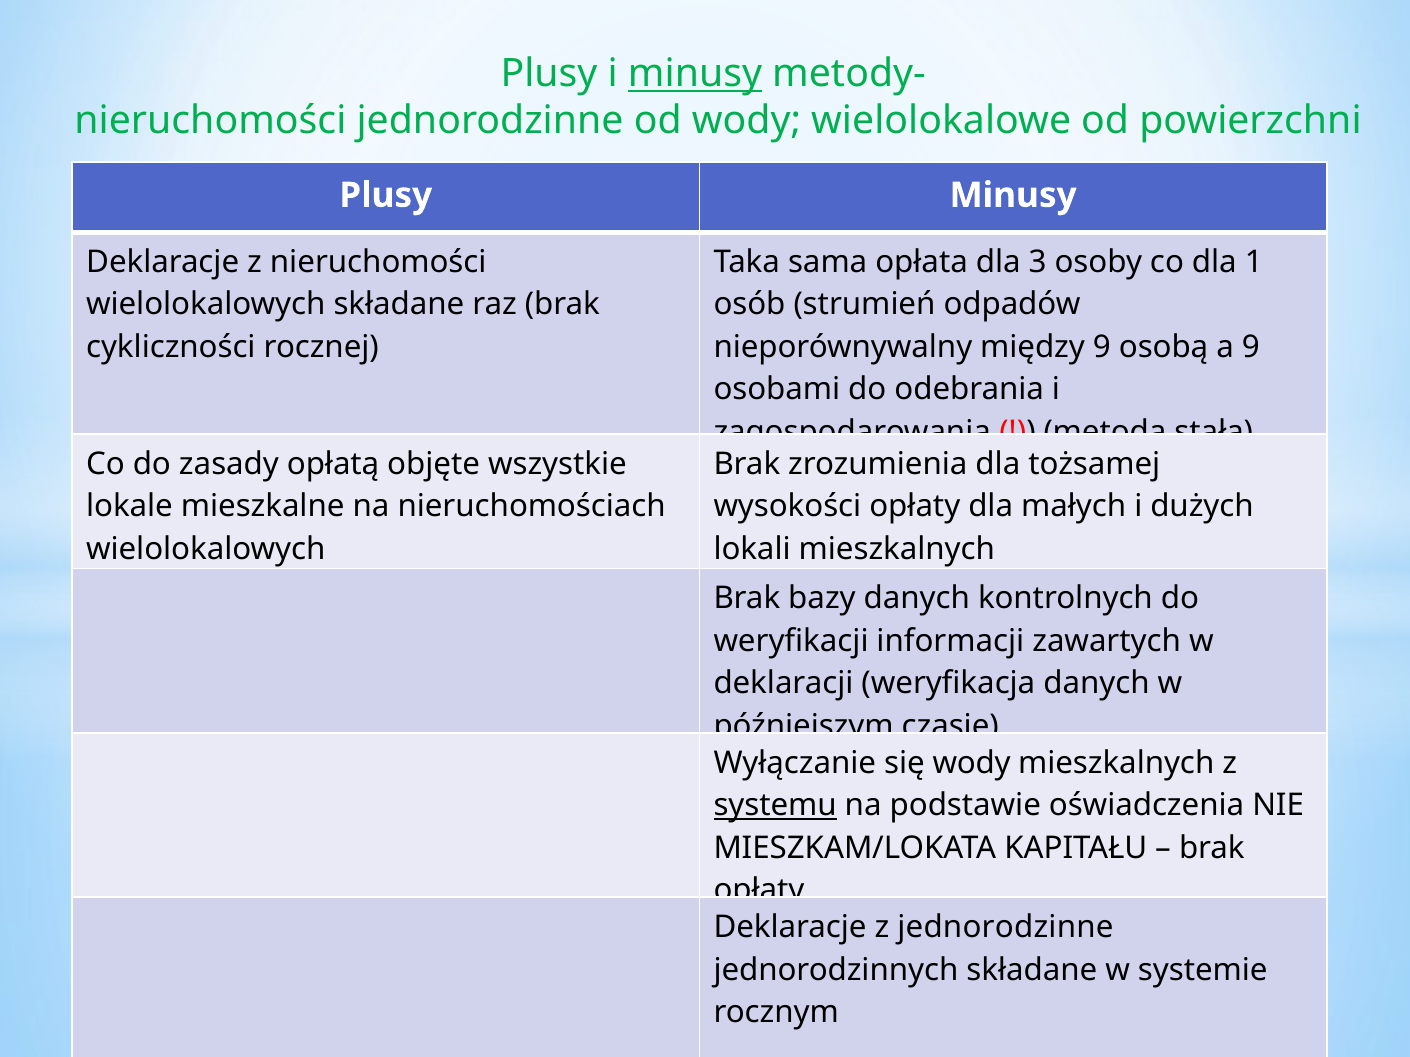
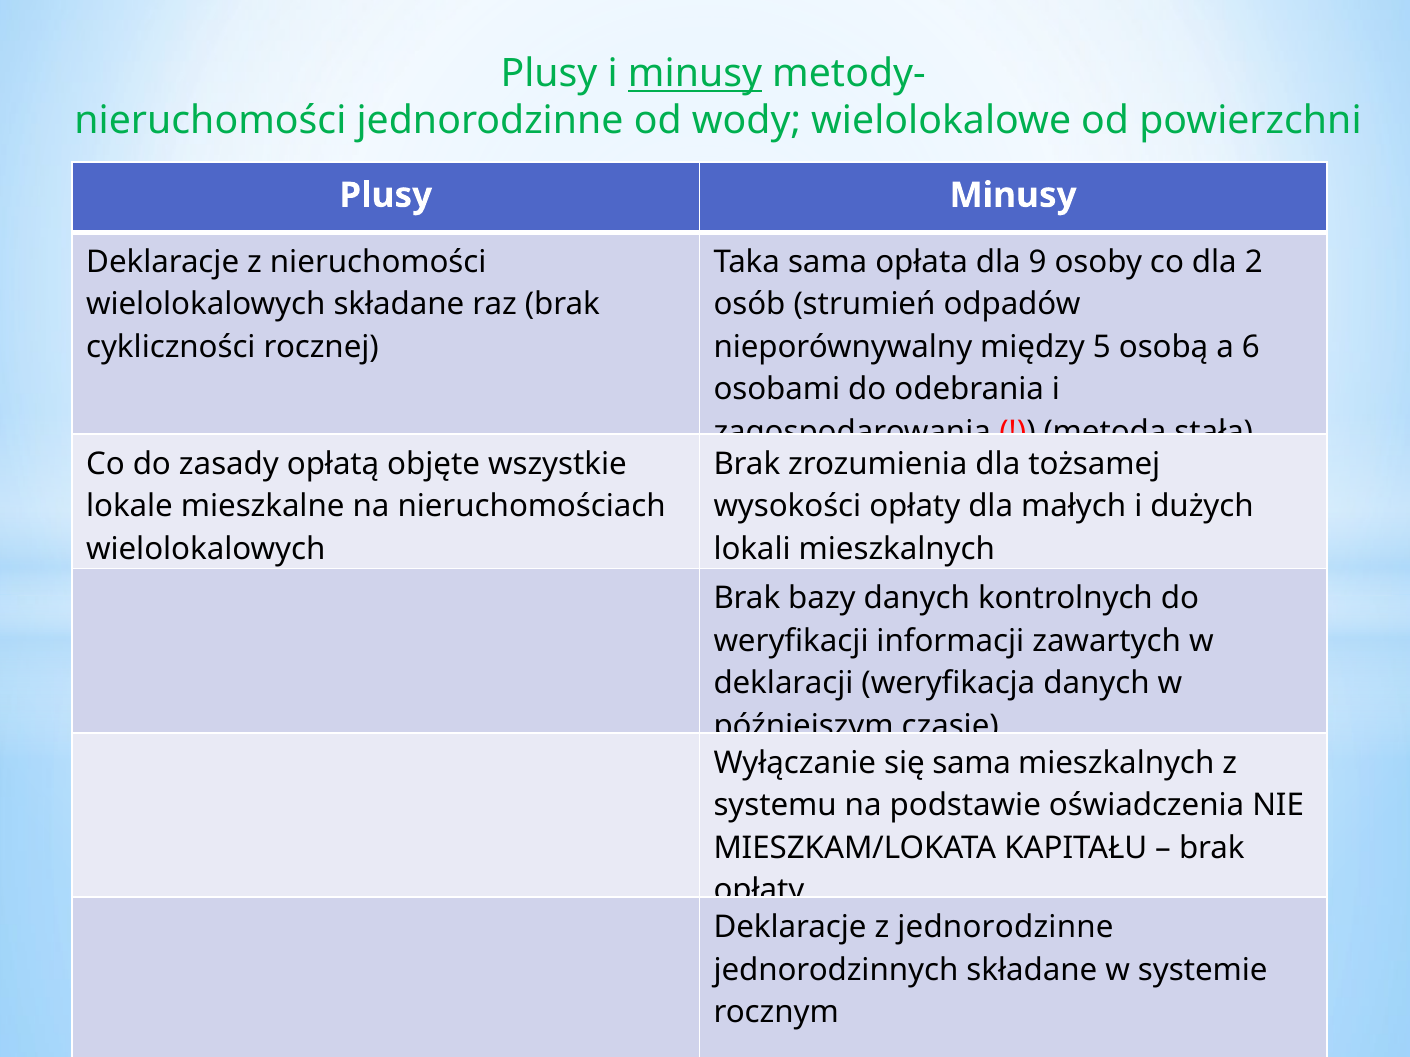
3: 3 -> 9 (1038, 262)
1: 1 -> 2 (1254, 262)
między 9: 9 -> 5 (1102, 347)
a 9: 9 -> 6 (1251, 347)
się wody: wody -> sama (972, 763)
systemu underline: present -> none (775, 806)
